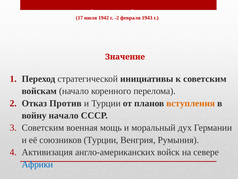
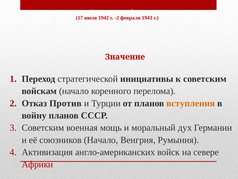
войну начало: начало -> планов (64, 115)
союзников Турции: Турции -> Начало (101, 140)
Африки colour: blue -> red (37, 164)
